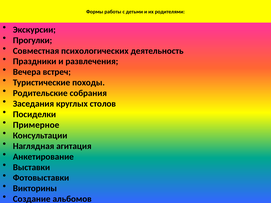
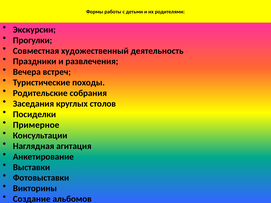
психологических: психологических -> художественный (95, 51)
